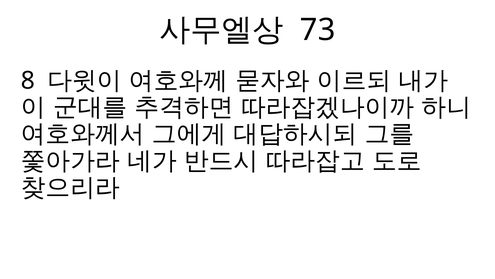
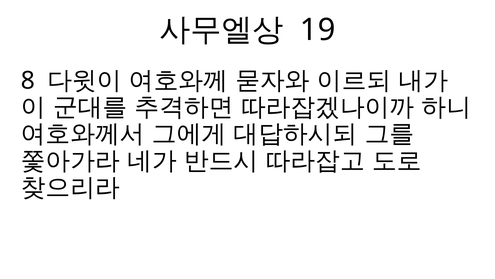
73: 73 -> 19 (318, 30)
